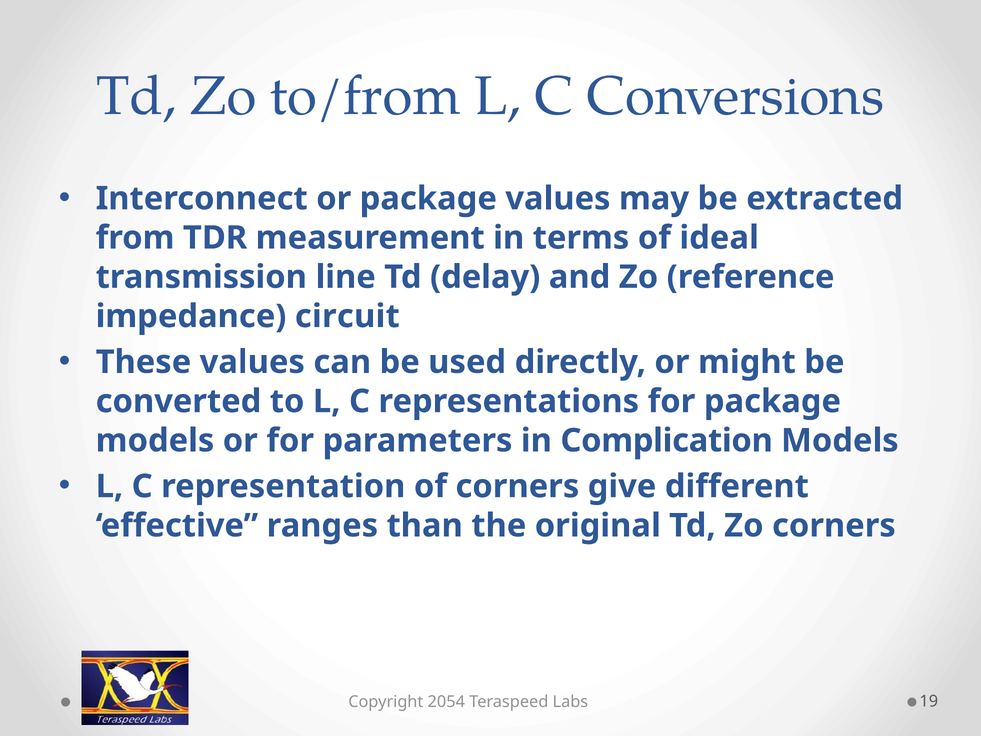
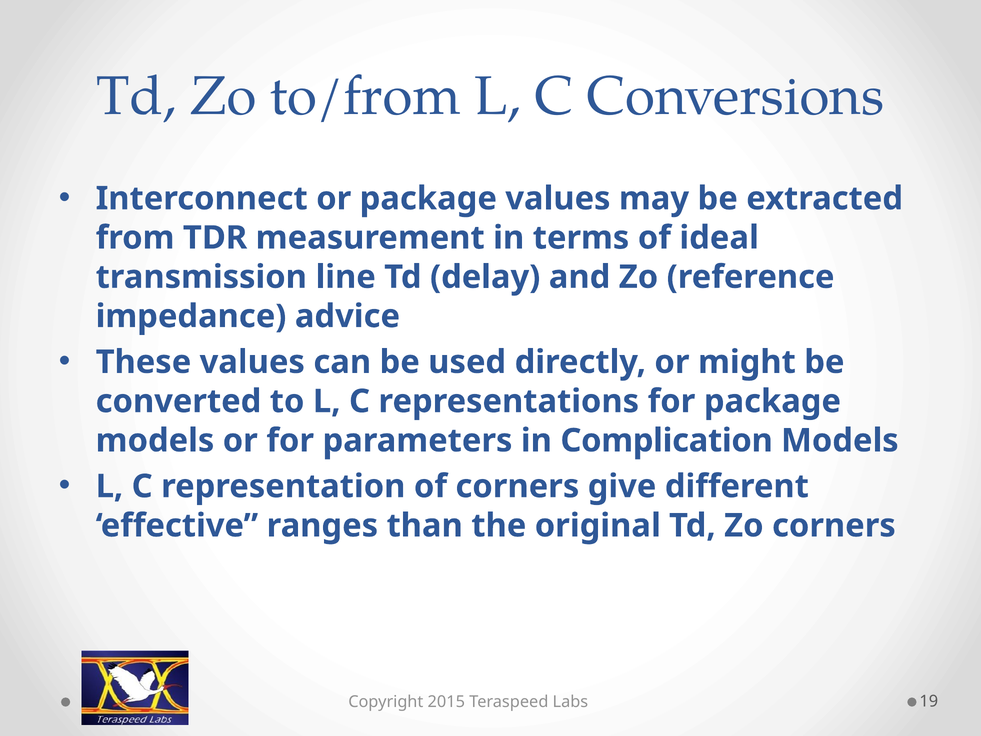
circuit: circuit -> advice (347, 316)
2054: 2054 -> 2015 (446, 702)
